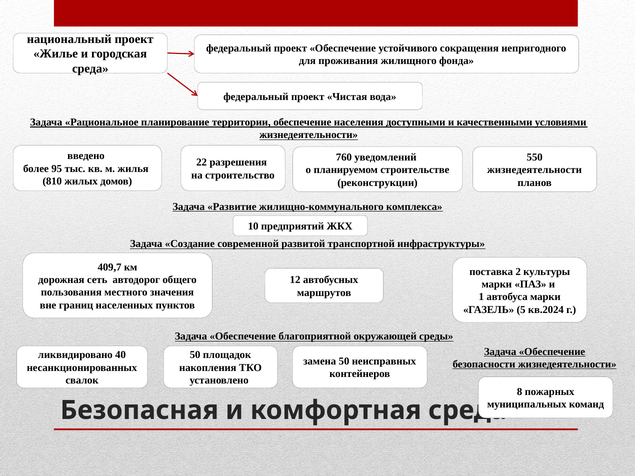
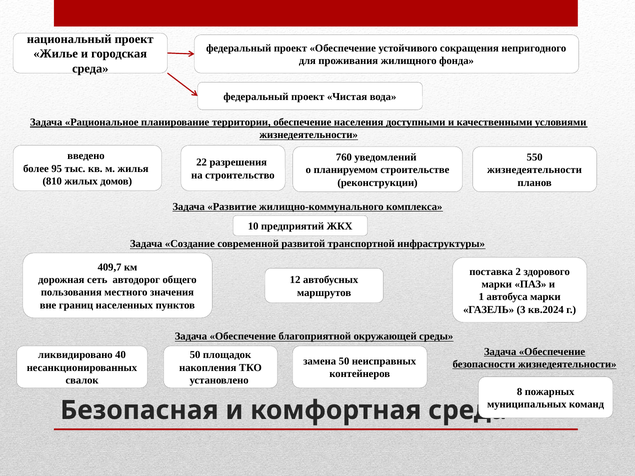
культуры: культуры -> здорового (547, 272)
5: 5 -> 3 (521, 310)
